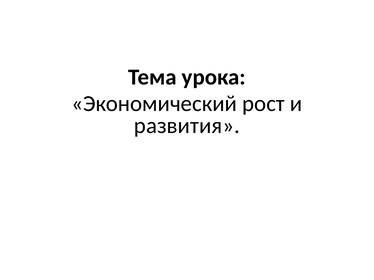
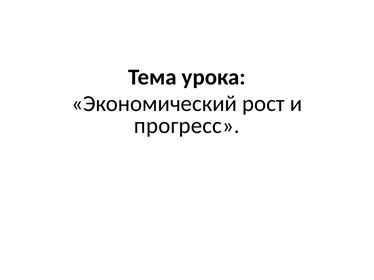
развития: развития -> прогресс (187, 126)
